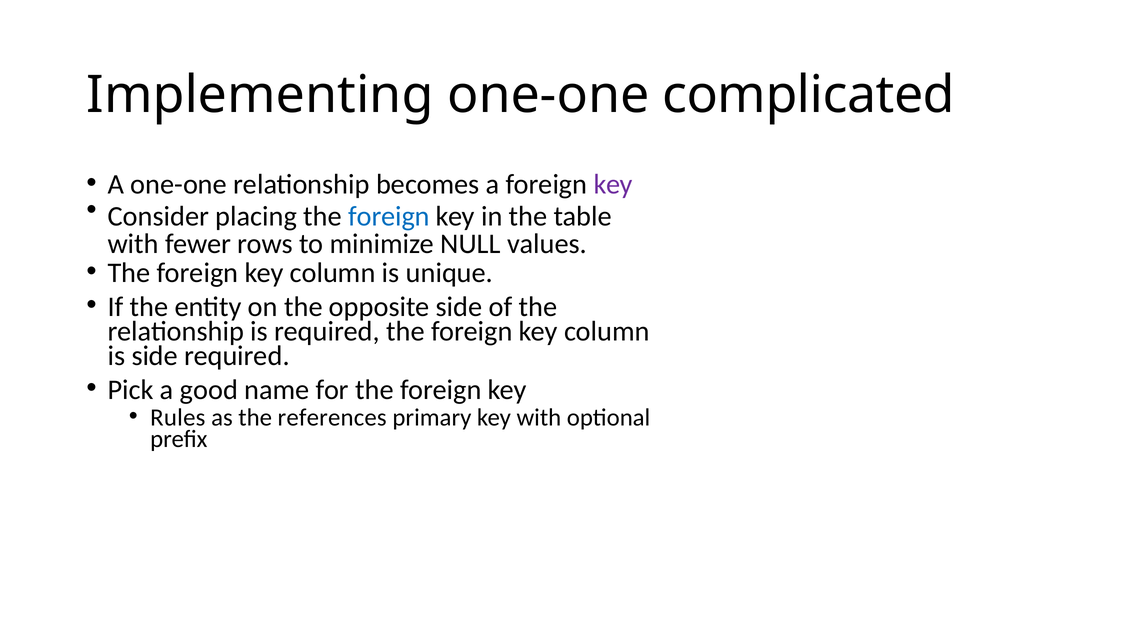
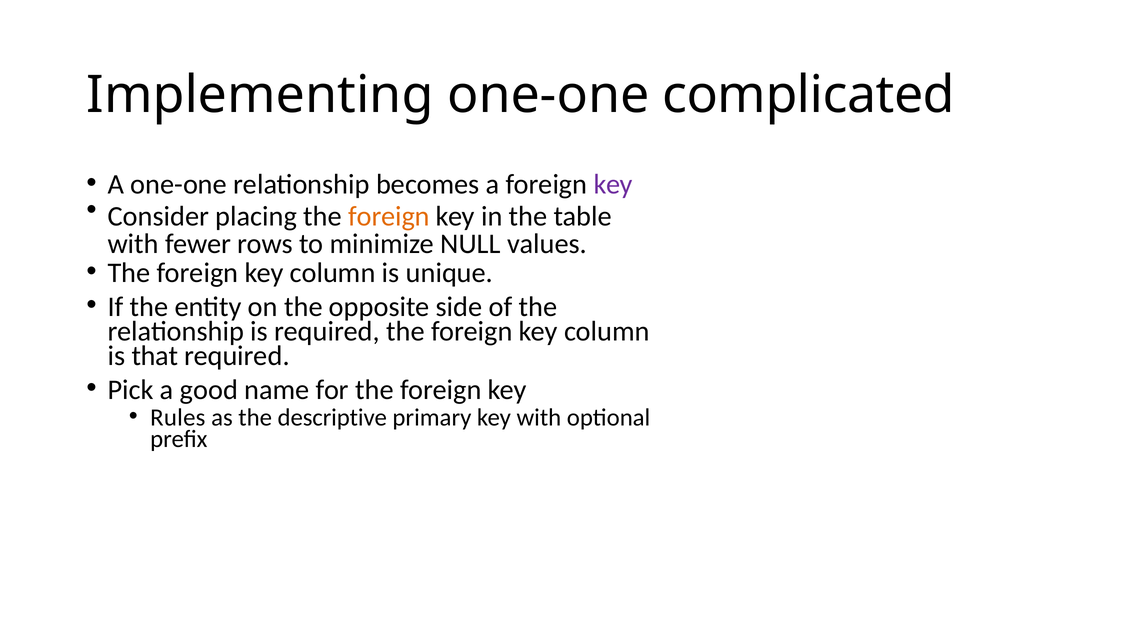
foreign colour: blue -> orange (389, 216)
is side: side -> that (155, 356)
references: references -> descriptive (332, 418)
